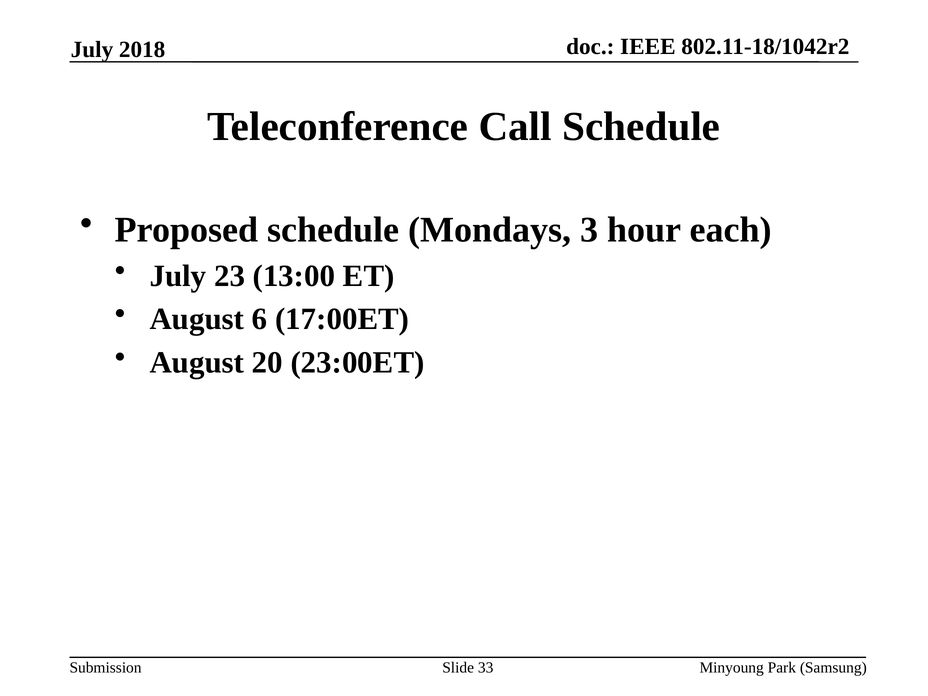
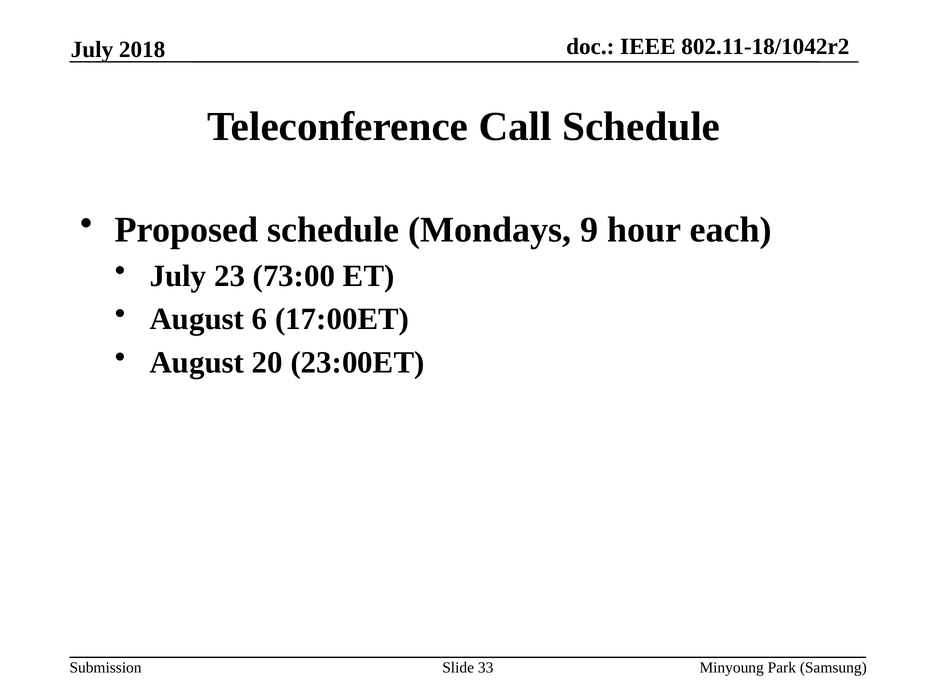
3: 3 -> 9 (589, 230)
13:00: 13:00 -> 73:00 (294, 276)
